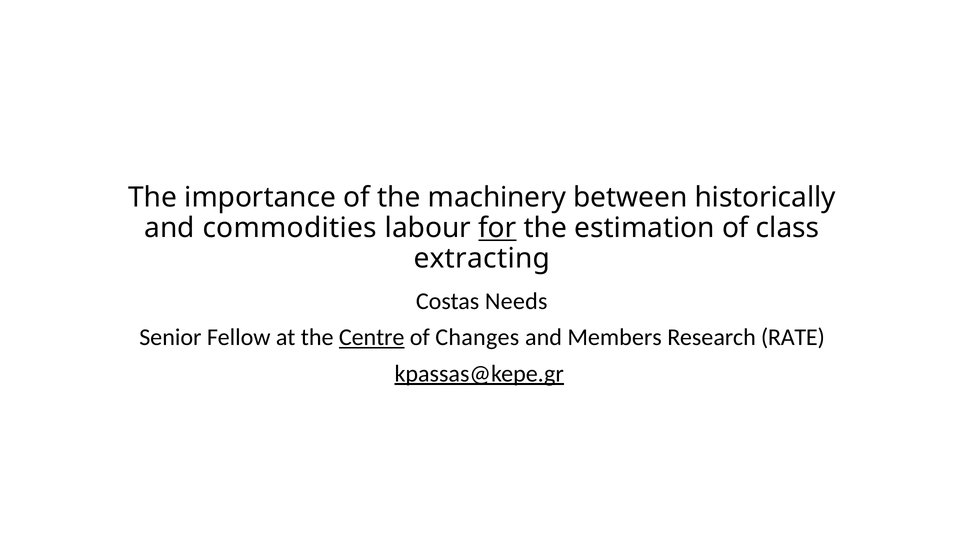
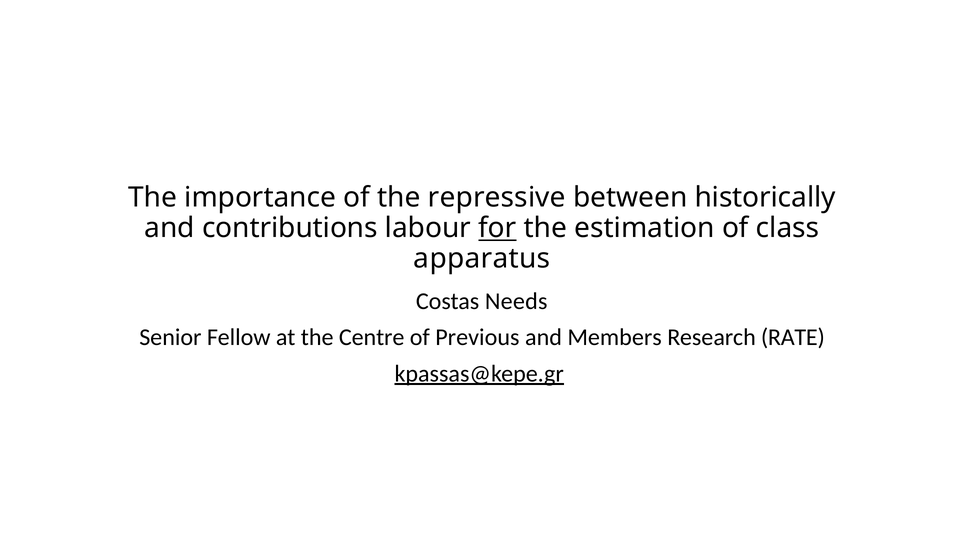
machinery: machinery -> repressive (497, 198)
commodities: commodities -> contributions (290, 228)
extracting: extracting -> apparatus (482, 259)
Centre underline: present -> none (372, 337)
Changes: Changes -> Previous (477, 337)
